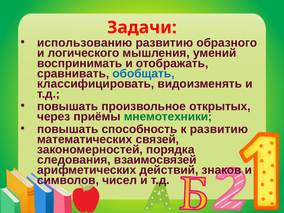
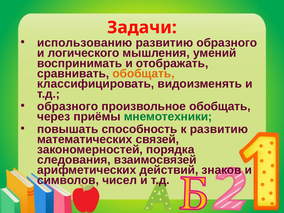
обобщать colour: blue -> orange (144, 74)
повышать: повышать -> образного (68, 106)
произвольное открытых: открытых -> обобщать (220, 106)
